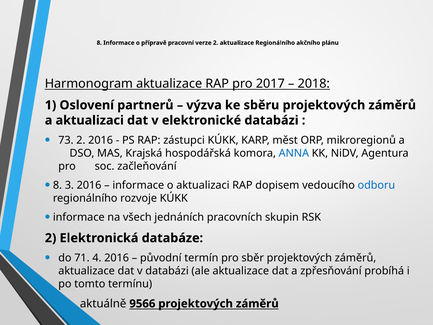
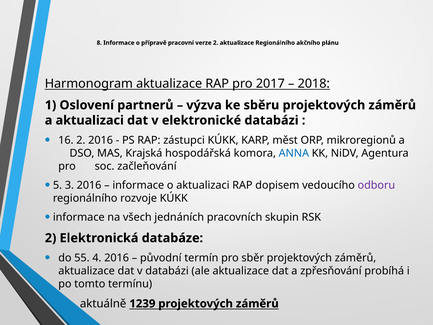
73: 73 -> 16 (66, 140)
8: 8 -> 5 (57, 185)
odboru colour: blue -> purple (376, 185)
71: 71 -> 55 (82, 258)
9566: 9566 -> 1239 (142, 303)
